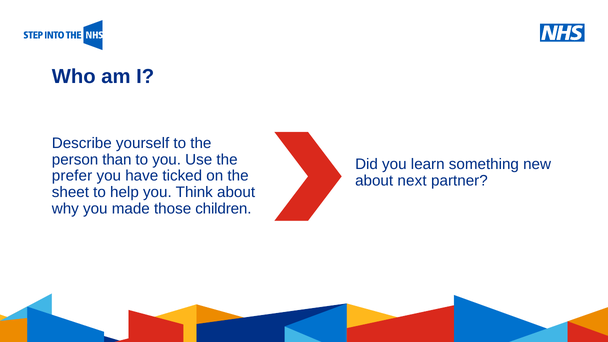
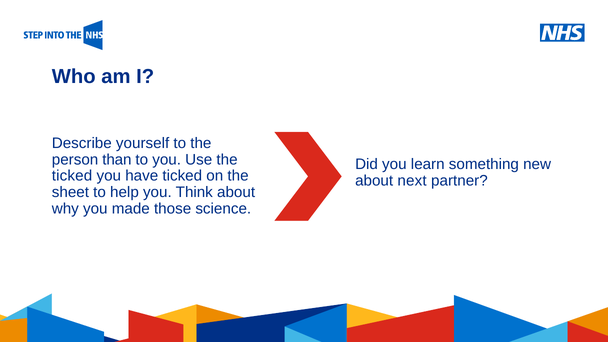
prefer: prefer -> ticked (72, 176)
children: children -> science (223, 209)
